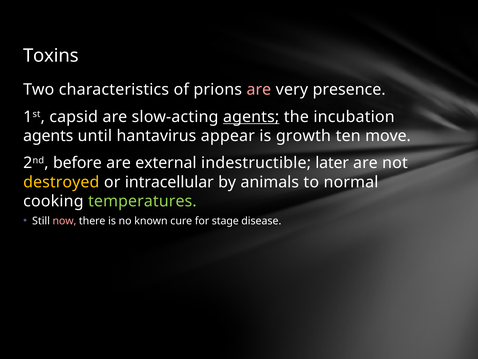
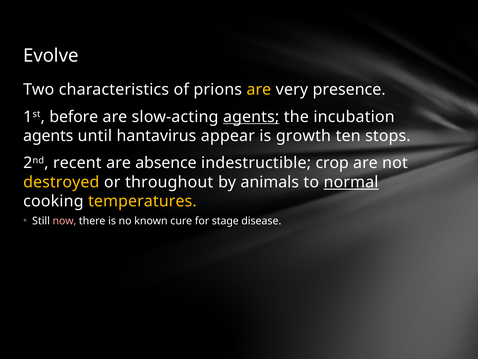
Toxins: Toxins -> Evolve (51, 55)
are colour: pink -> yellow (259, 90)
capsid: capsid -> before (74, 117)
move: move -> stops (388, 136)
before: before -> recent (77, 163)
external: external -> absence (166, 163)
later: later -> crop (332, 163)
intracellular: intracellular -> throughout (169, 182)
normal underline: none -> present (351, 182)
temperatures colour: light green -> yellow (142, 201)
